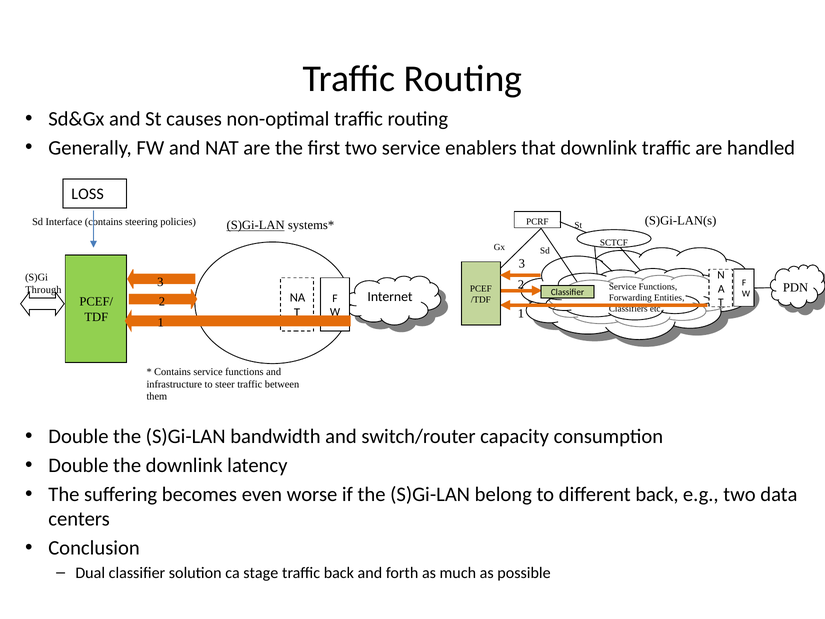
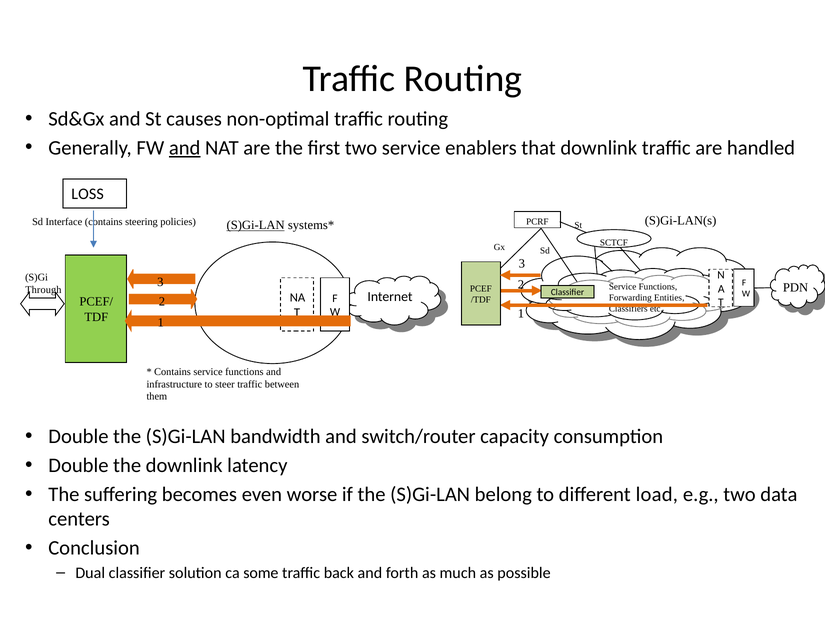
and underline: none -> present (185, 148)
different back: back -> load (657, 494)
stage: stage -> some (261, 573)
